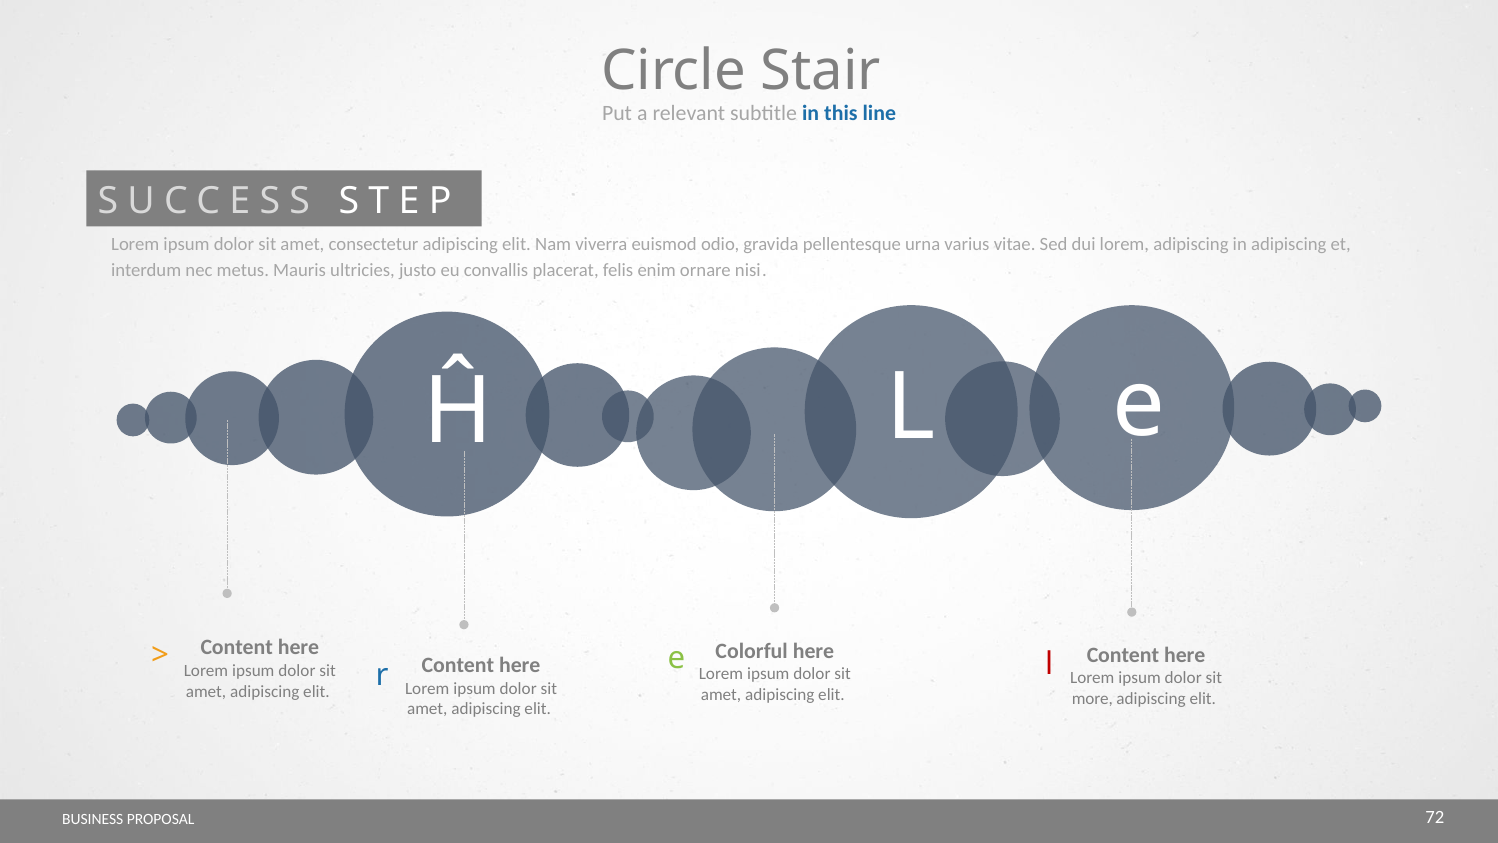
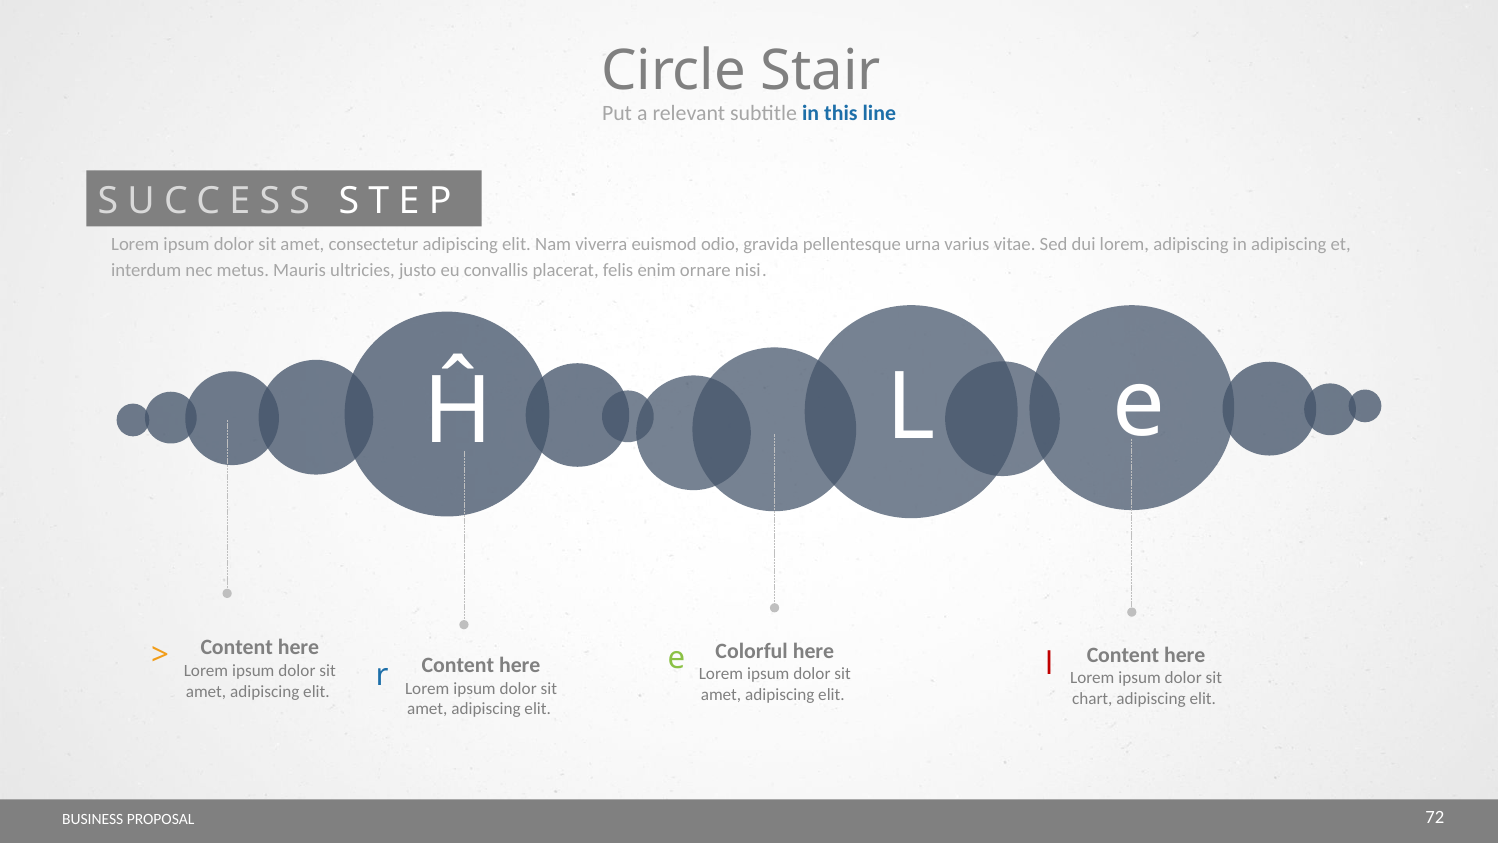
more: more -> chart (1092, 698)
